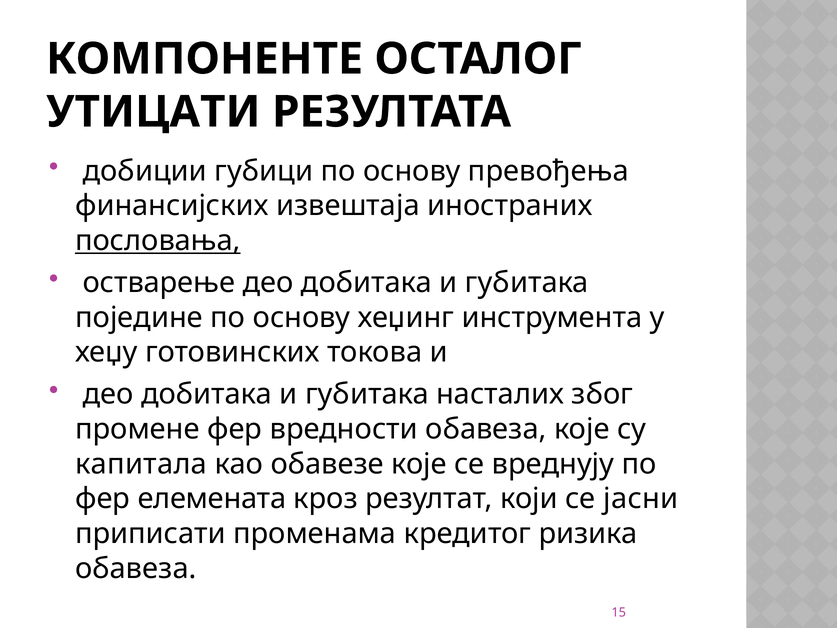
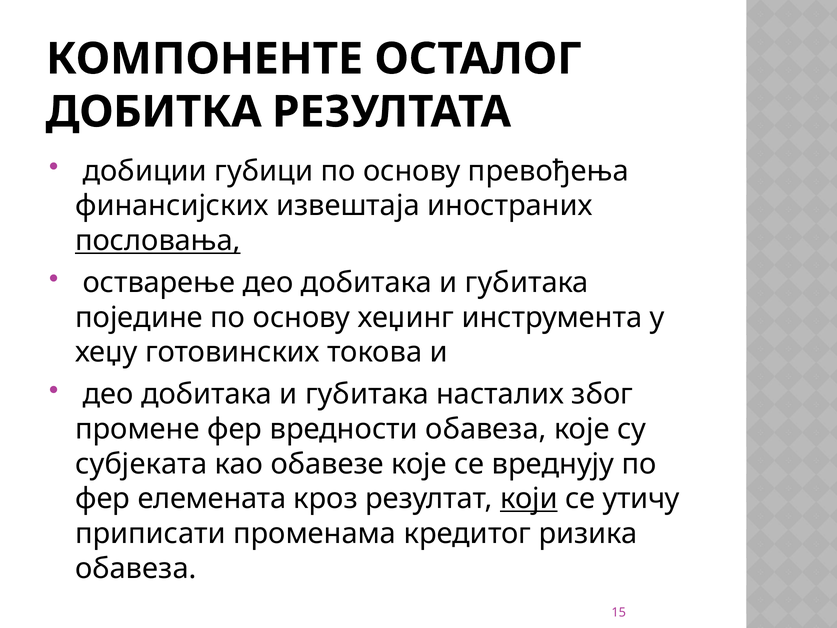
УТИЦАТИ: УТИЦАТИ -> ДОБИТКА (154, 112)
капитала: капитала -> субјеката (141, 464)
који underline: none -> present (529, 499)
јасни: јасни -> утичу (641, 499)
